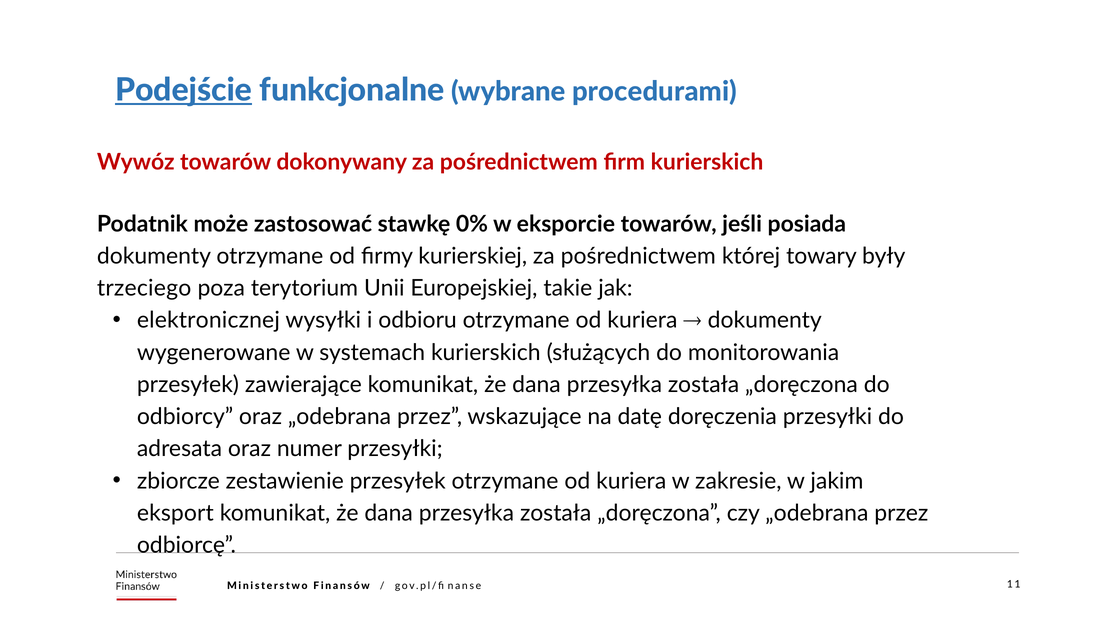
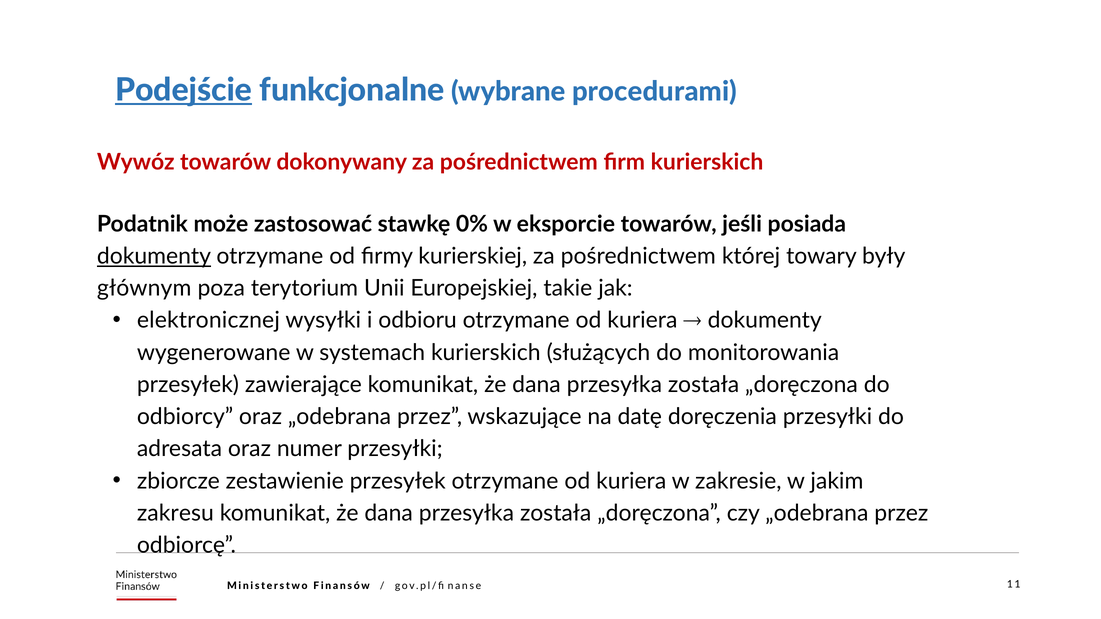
dokumenty underline: none -> present (154, 256)
trzeciego: trzeciego -> głównym (144, 288)
eksport: eksport -> zakresu (175, 513)
